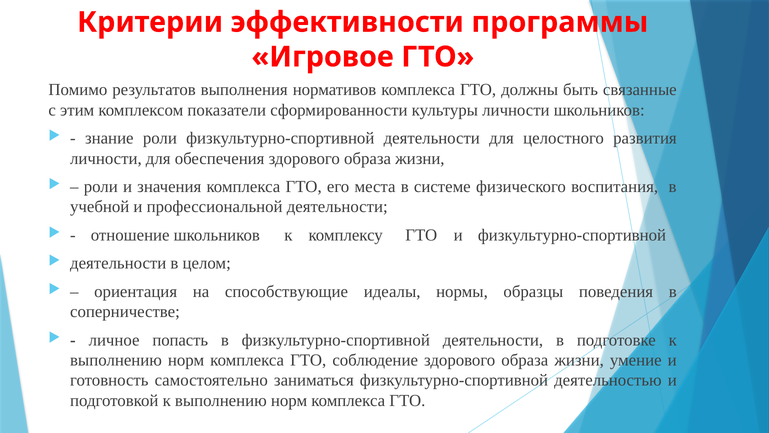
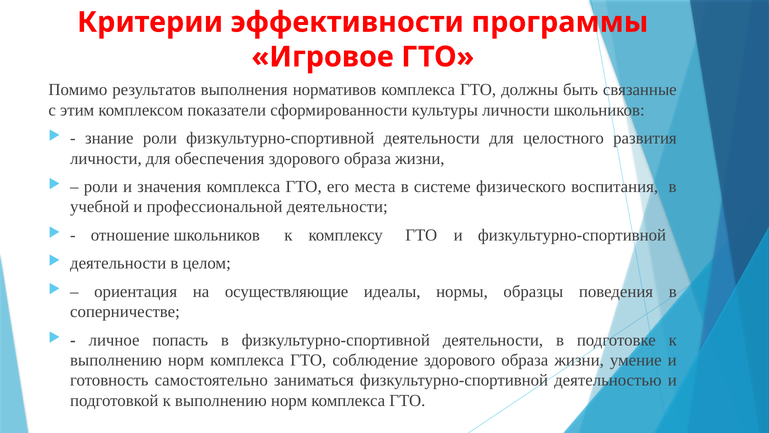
способствующие: способствующие -> осуществляющие (287, 291)
